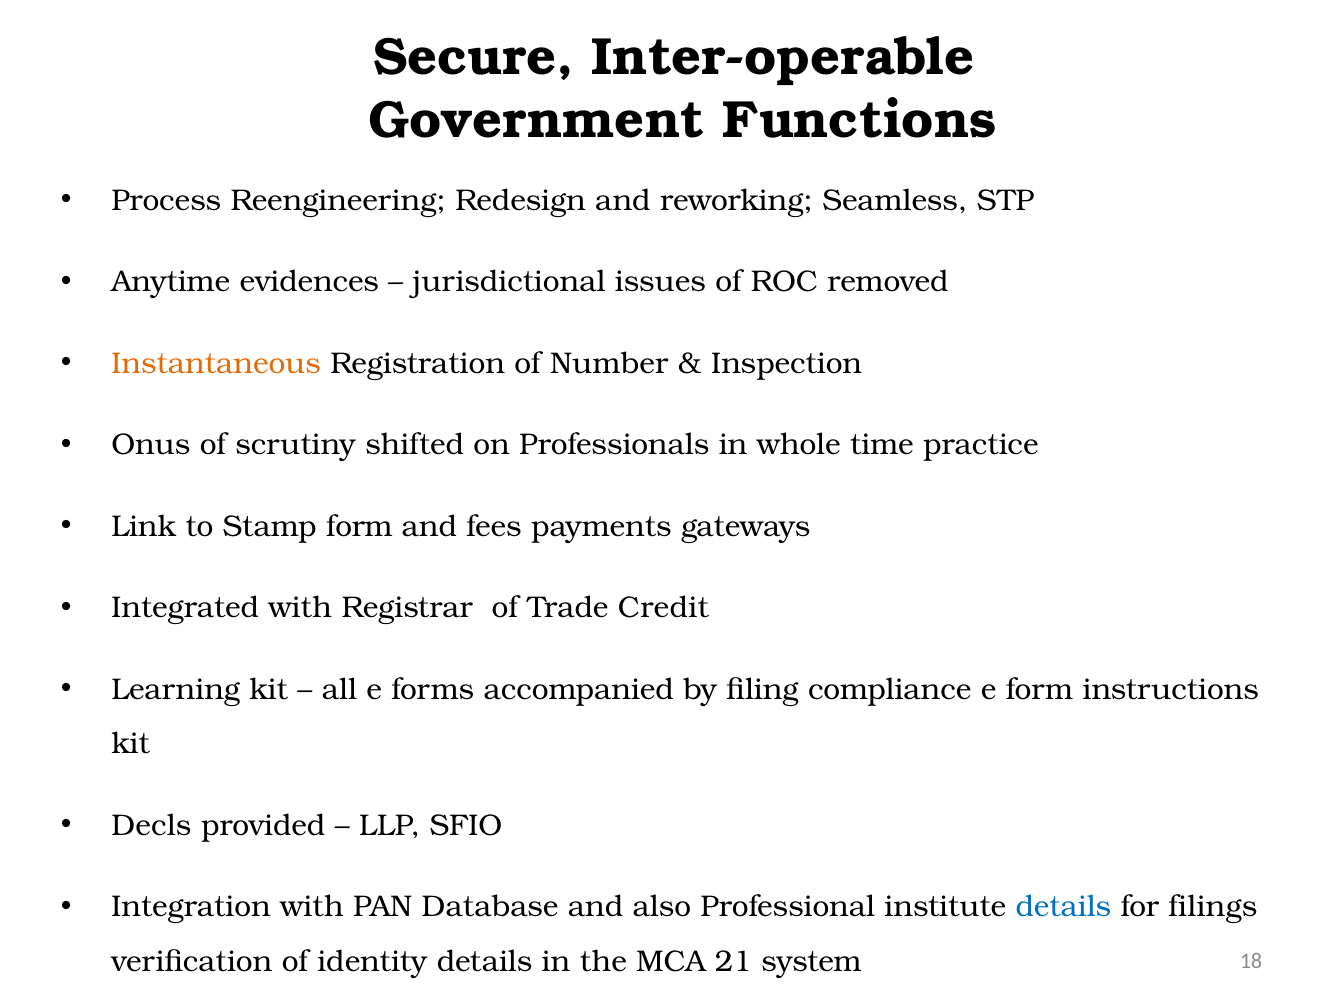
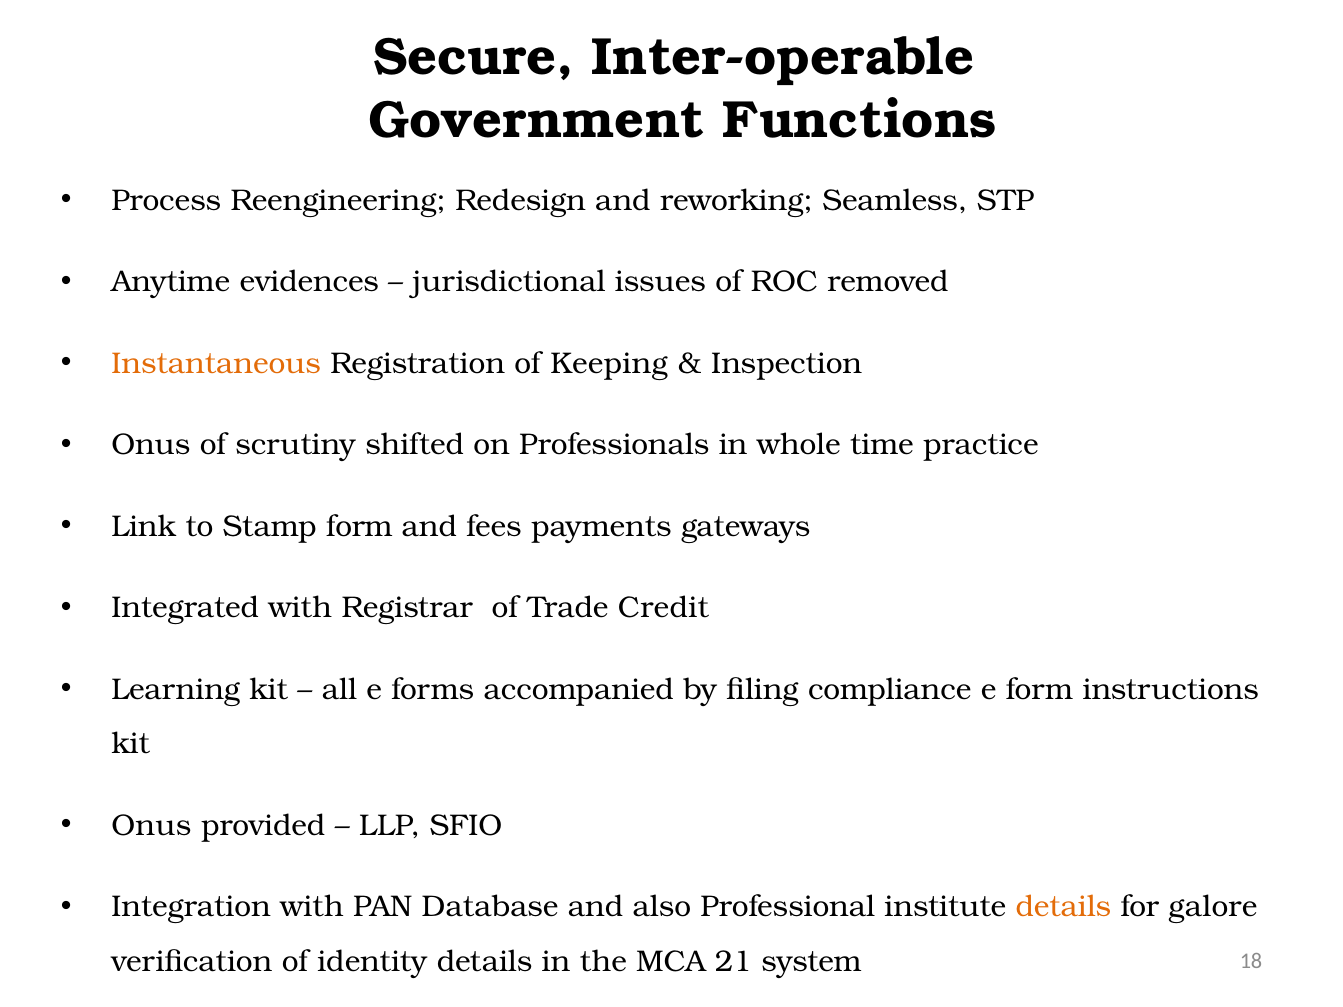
Number: Number -> Keeping (609, 363)
Decls: Decls -> Onus (151, 826)
details colour: blue -> orange (1063, 907)
filings: filings -> galore (1213, 907)
